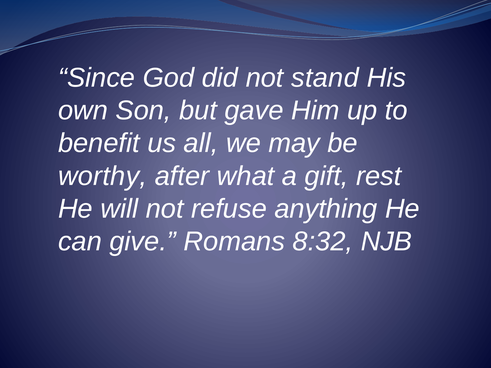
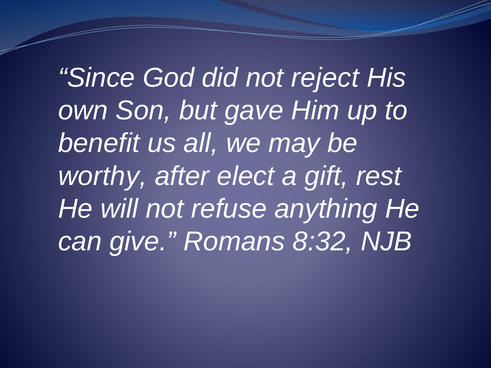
stand: stand -> reject (325, 78)
what: what -> elect (246, 176)
